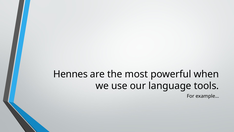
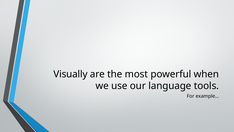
Hennes: Hennes -> Visually (70, 74)
